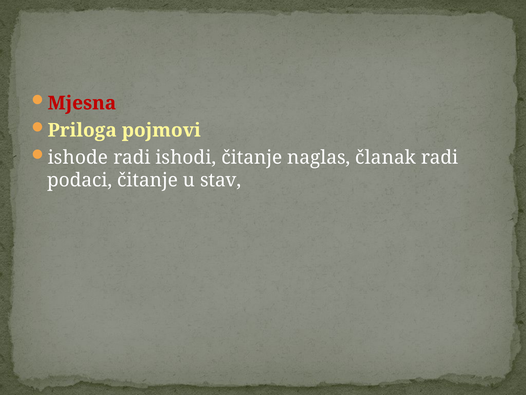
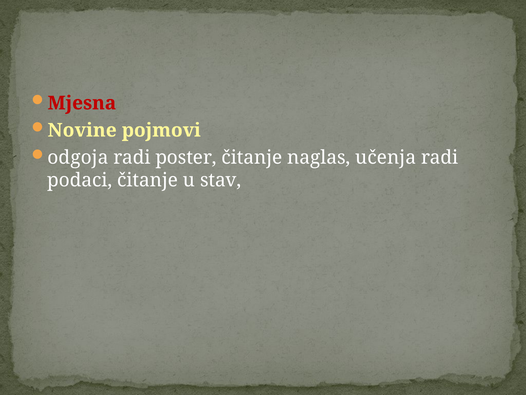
Priloga: Priloga -> Novine (82, 130)
ishode: ishode -> odgoja (78, 157)
ishodi: ishodi -> poster (186, 157)
članak: članak -> učenja (386, 157)
